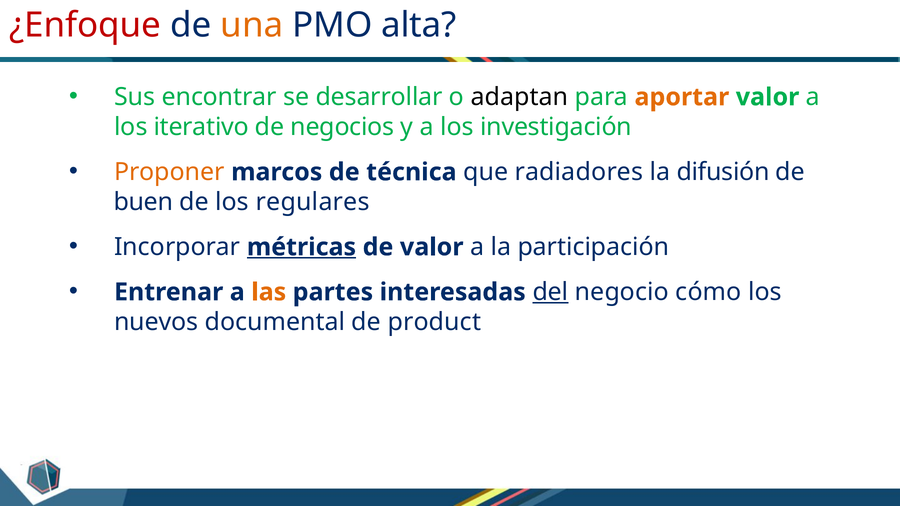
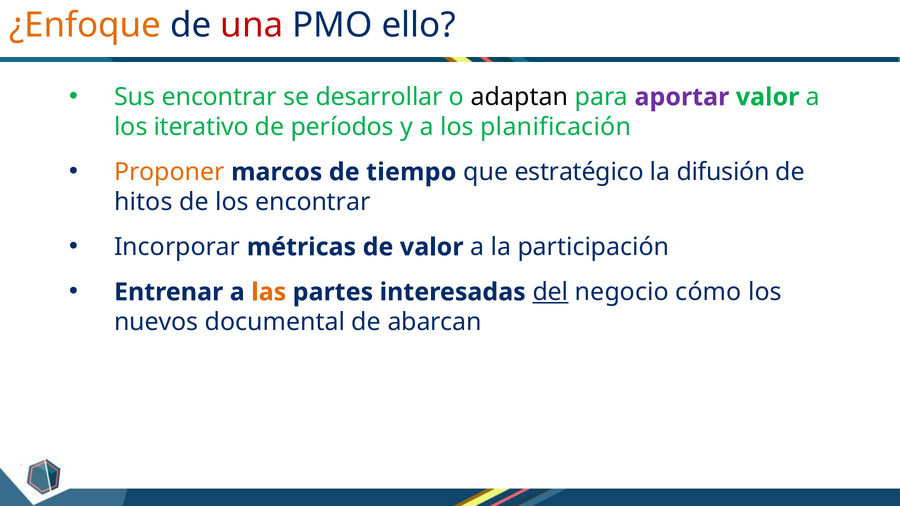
¿Enfoque colour: red -> orange (85, 25)
una colour: orange -> red (252, 25)
alta: alta -> ello (419, 25)
aportar colour: orange -> purple (682, 97)
negocios: negocios -> períodos (342, 127)
investigación: investigación -> planificación (556, 127)
técnica: técnica -> tiempo (411, 172)
radiadores: radiadores -> estratégico (579, 172)
buen: buen -> hitos (143, 202)
los regulares: regulares -> encontrar (313, 202)
métricas underline: present -> none (301, 247)
product: product -> abarcan (435, 322)
